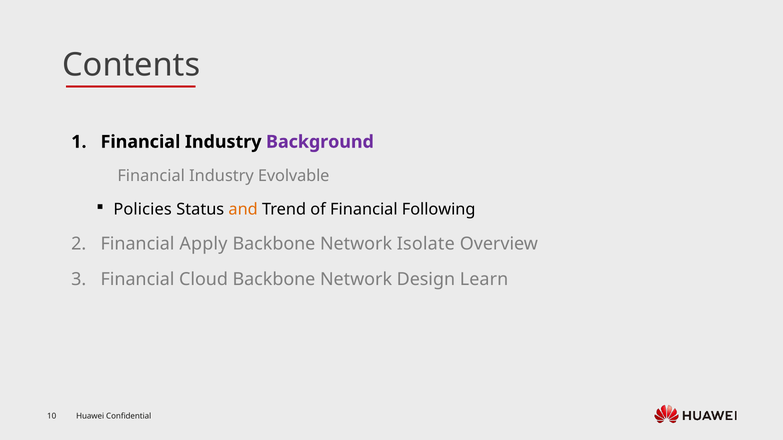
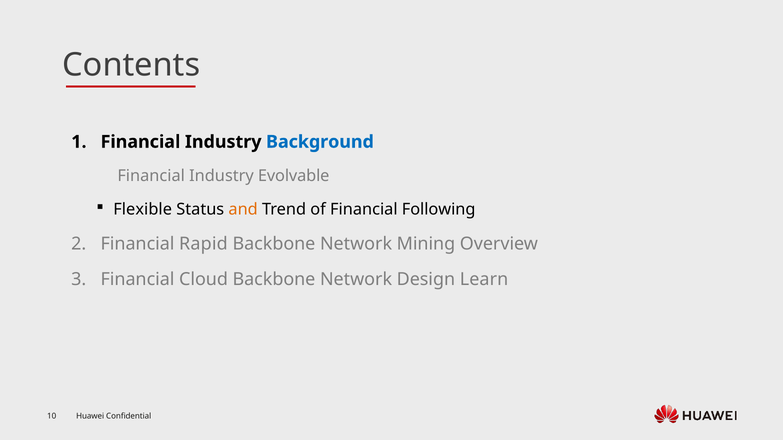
Background colour: purple -> blue (320, 142)
Policies: Policies -> Flexible (143, 209)
Apply: Apply -> Rapid (203, 244)
Isolate: Isolate -> Mining (426, 244)
